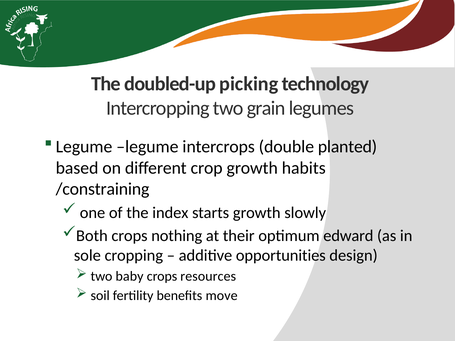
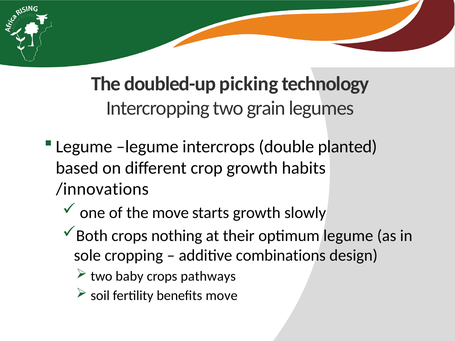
/constraining: /constraining -> /innovations (102, 189)
the index: index -> move (170, 213)
optimum edward: edward -> legume (348, 236)
opportunities: opportunities -> combinations (281, 256)
resources: resources -> pathways (208, 276)
